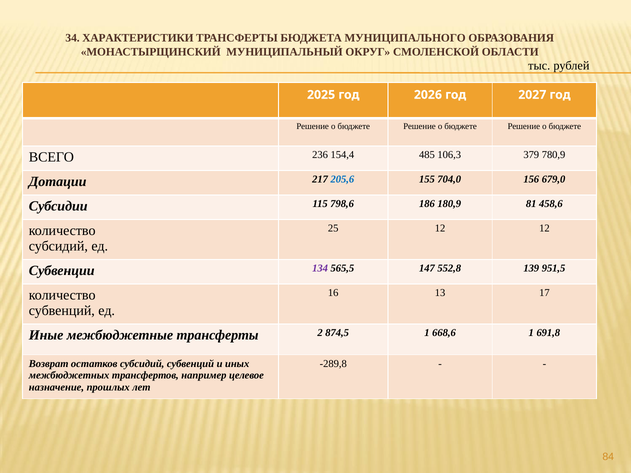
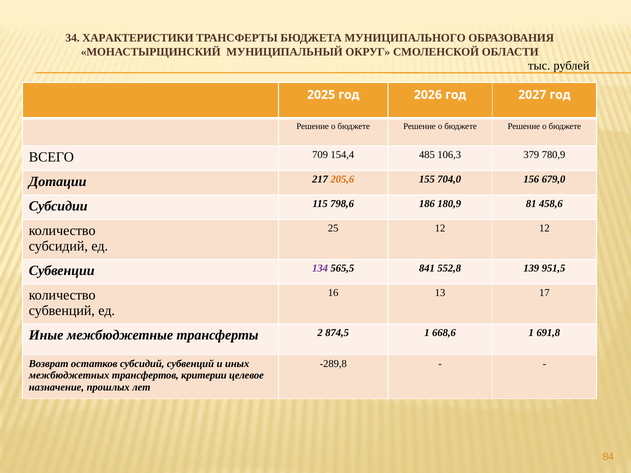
236: 236 -> 709 (320, 155)
205,6 colour: blue -> orange (342, 180)
147: 147 -> 841 (427, 269)
например: например -> критерии (204, 376)
